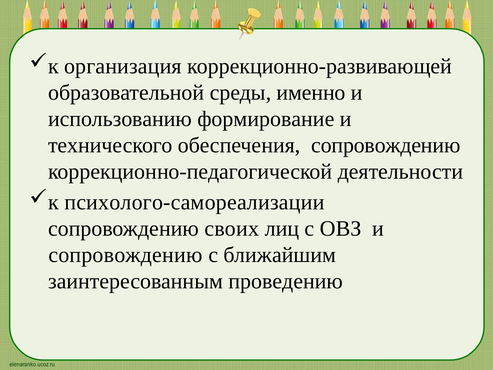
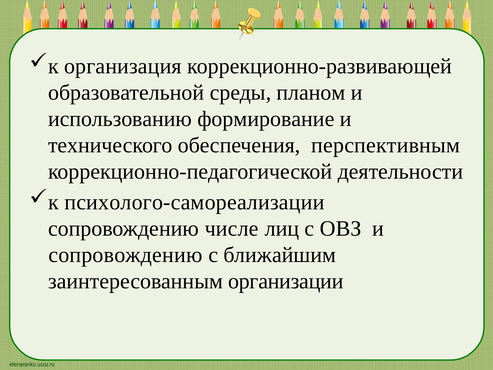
именно: именно -> планом (311, 92)
обеспечения сопровождению: сопровождению -> перспективным (386, 145)
своих: своих -> числе (232, 228)
проведению: проведению -> организации (286, 281)
